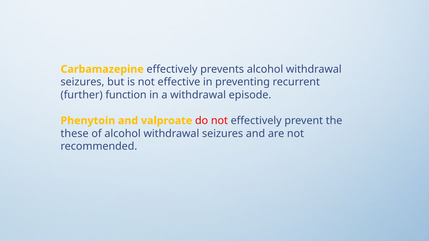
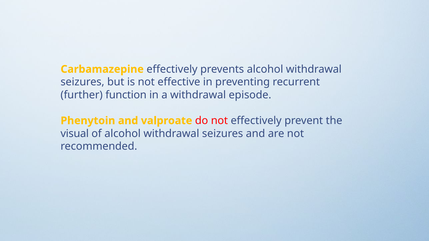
these: these -> visual (75, 134)
